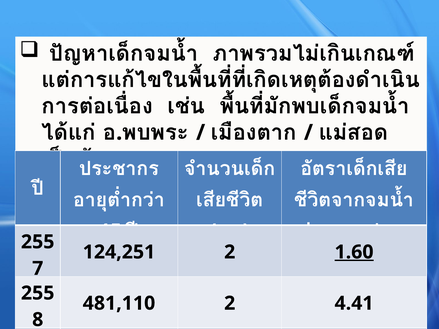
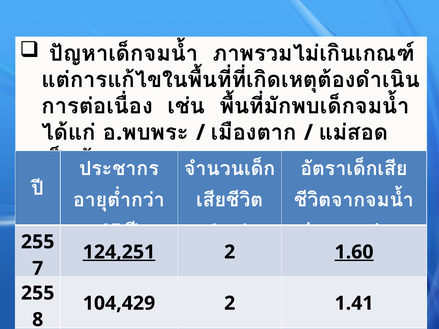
124,251 underline: none -> present (119, 252)
481,110: 481,110 -> 104,429 (119, 303)
4.41: 4.41 -> 1.41 (354, 303)
